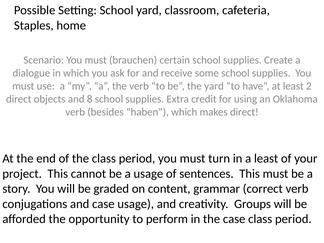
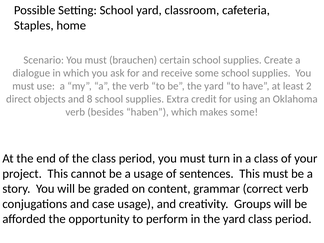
makes direct: direct -> some (244, 112)
a least: least -> class (266, 159)
in the case: case -> yard (234, 219)
